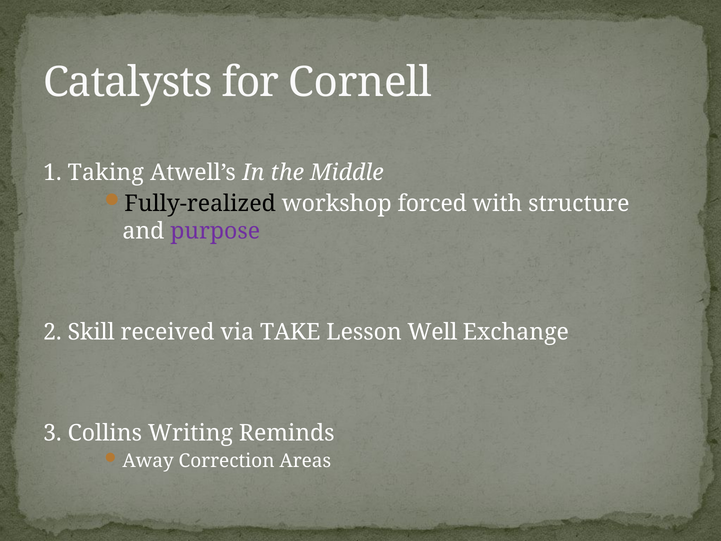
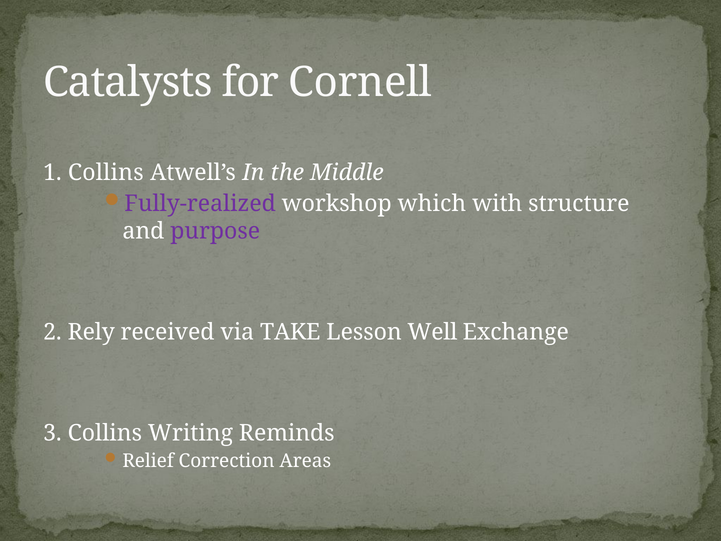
1 Taking: Taking -> Collins (106, 173)
Fully-realized colour: black -> purple (200, 203)
forced: forced -> which (432, 203)
Skill: Skill -> Rely (91, 332)
Away: Away -> Relief (148, 461)
